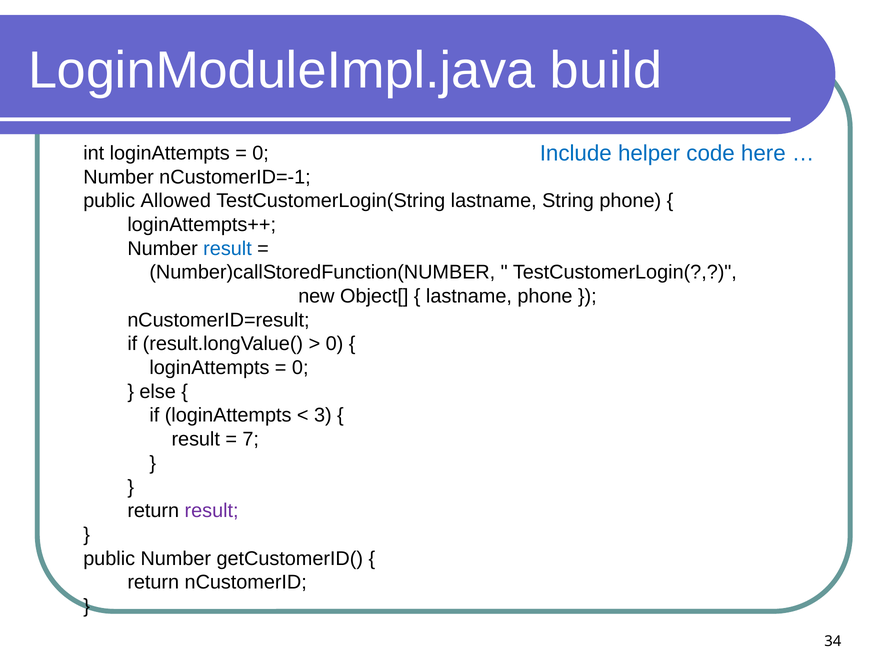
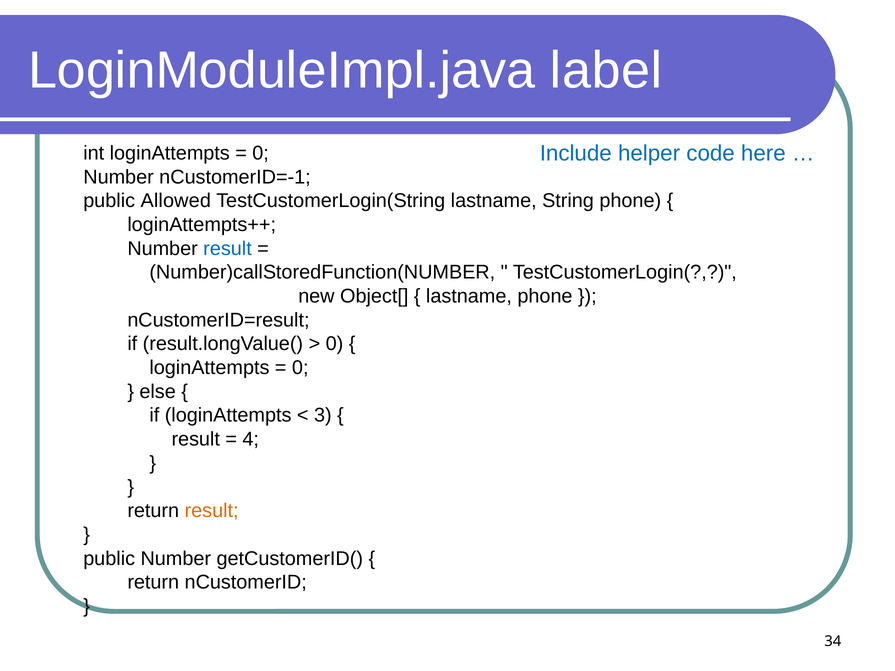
build: build -> label (606, 71)
7: 7 -> 4 (251, 439)
result colour: purple -> orange (212, 511)
